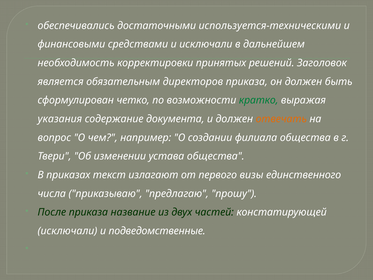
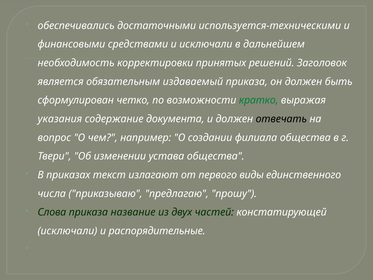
директоров: директоров -> издаваемый (193, 82)
отвечать colour: orange -> black (281, 119)
визы: визы -> виды (252, 175)
После: После -> Слова (52, 212)
подведомственные: подведомственные -> распорядительные (157, 231)
